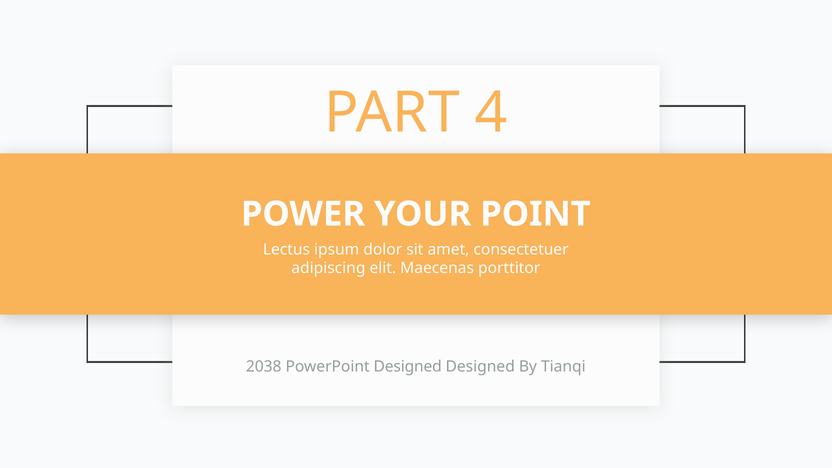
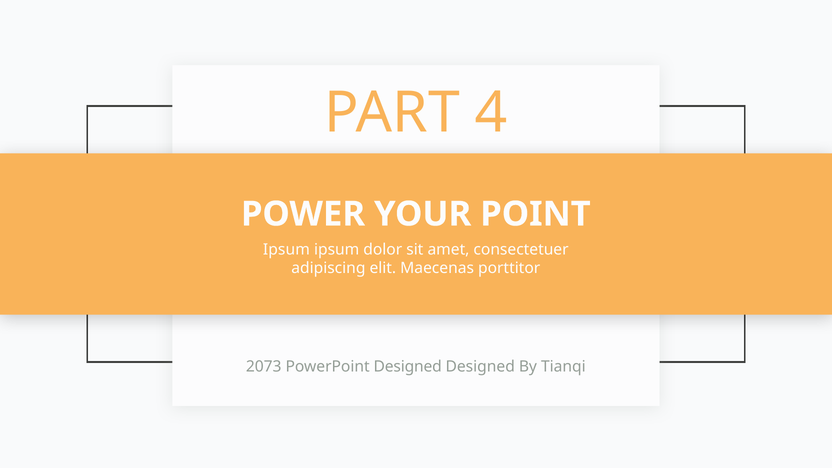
Lectus: Lectus -> Ipsum (286, 250)
2038: 2038 -> 2073 (264, 366)
